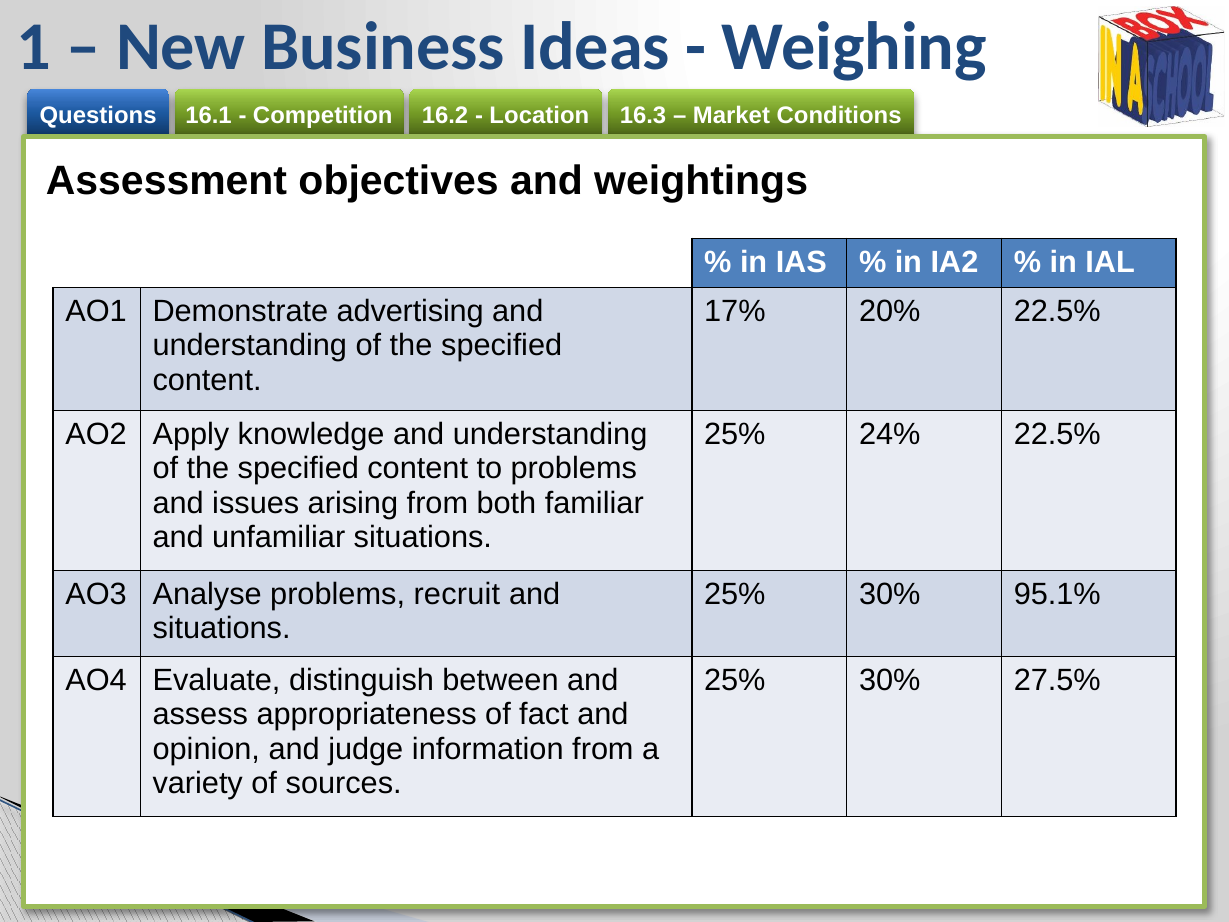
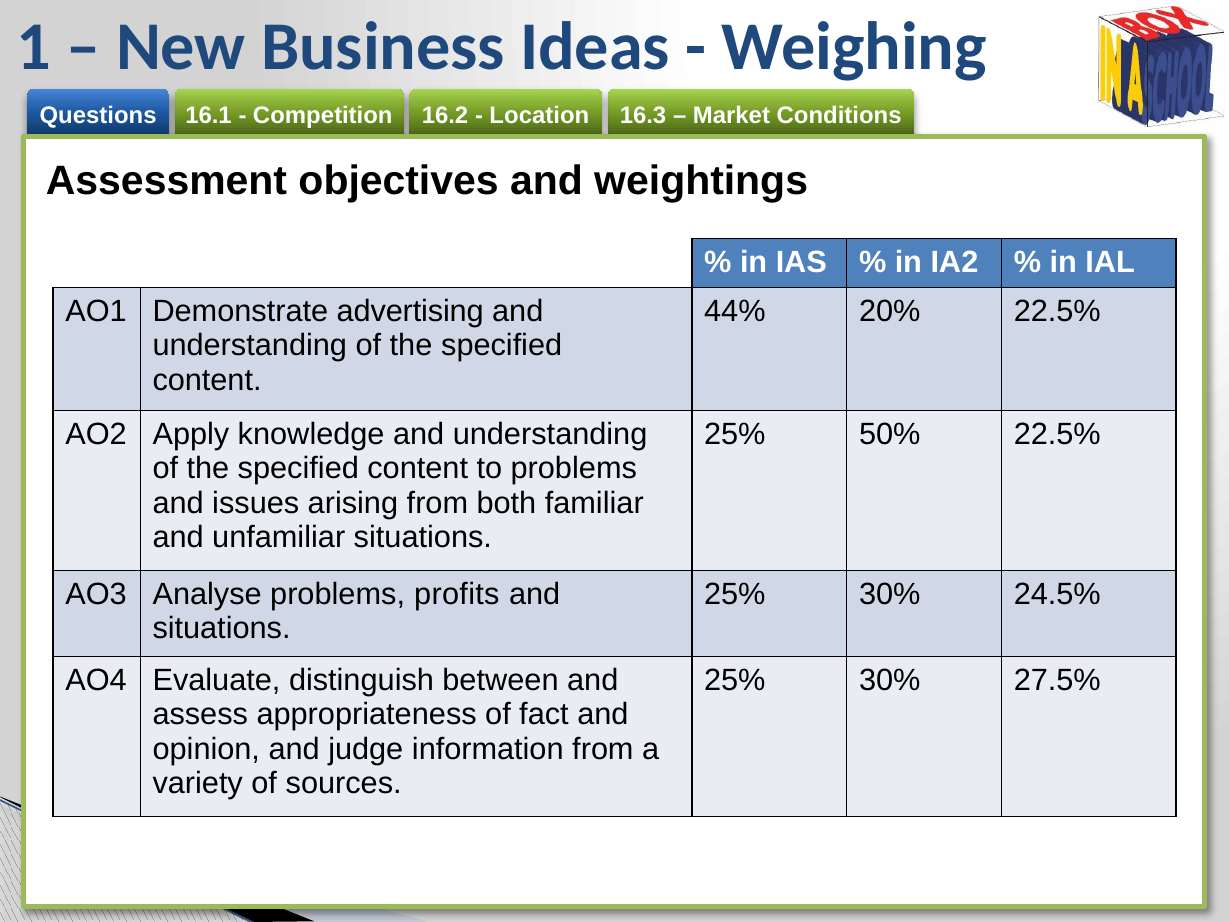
17%: 17% -> 44% (735, 311)
24%: 24% -> 50% (890, 434)
recruit: recruit -> profits (457, 594)
95.1%: 95.1% -> 24.5% (1057, 594)
